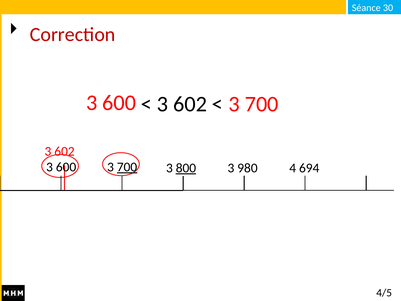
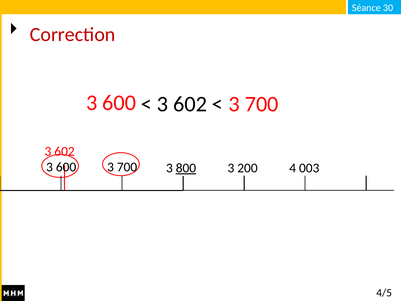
700 underline: present -> none (127, 167)
980: 980 -> 200 (247, 168)
694: 694 -> 003 (309, 168)
